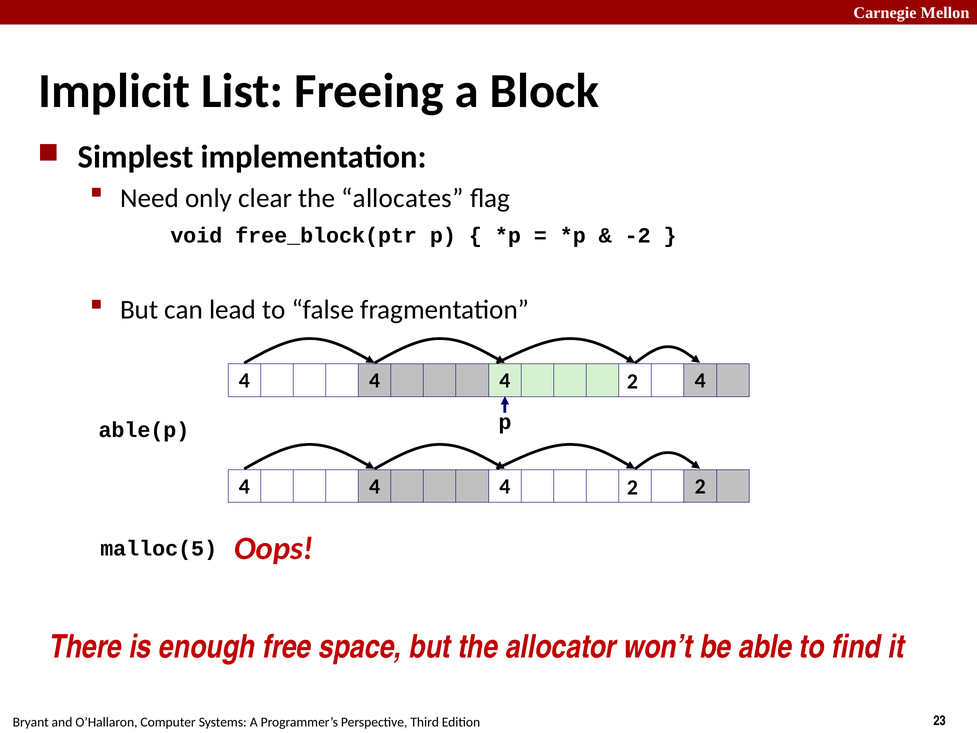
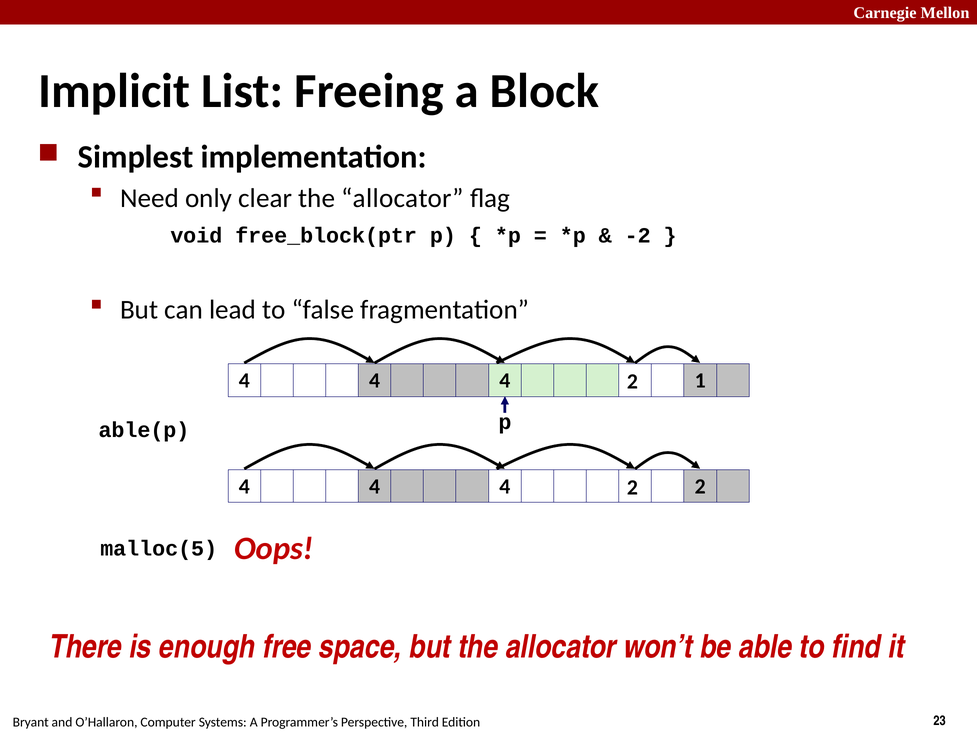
clear the allocates: allocates -> allocator (402, 198)
4: 4 -> 1 (700, 381)
